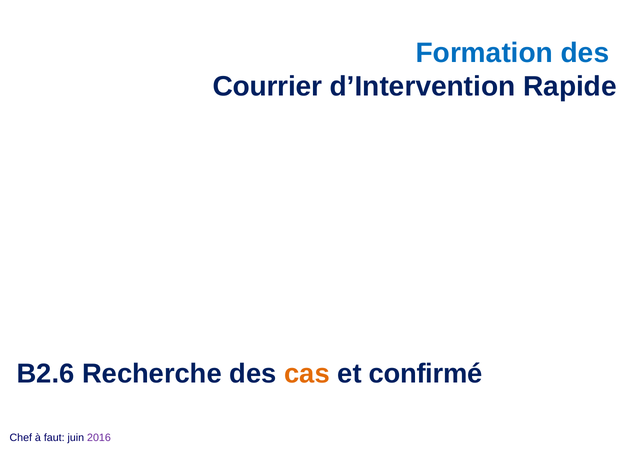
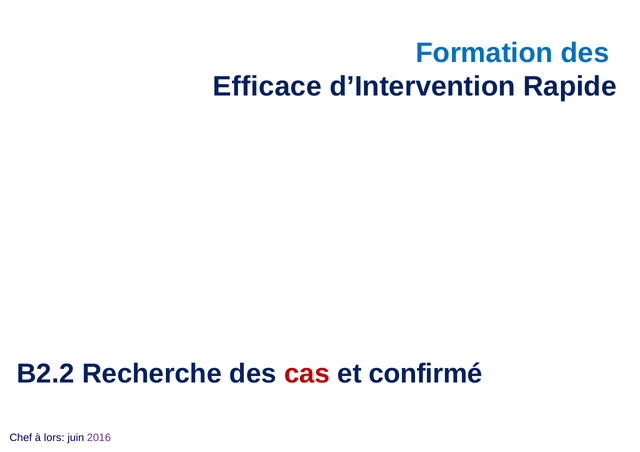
Courrier: Courrier -> Efficace (267, 87)
B2.6: B2.6 -> B2.2 (46, 374)
cas colour: orange -> red (307, 374)
faut: faut -> lors (54, 439)
